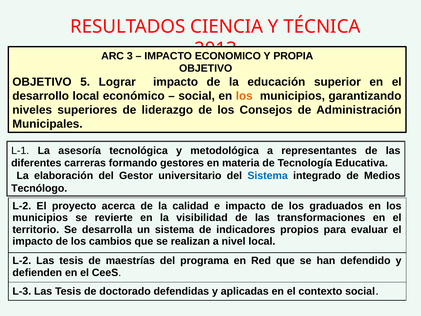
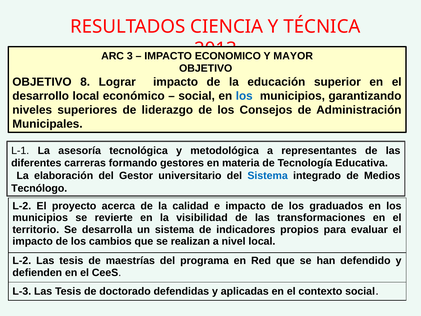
PROPIA: PROPIA -> MAYOR (293, 56)
5: 5 -> 8 (85, 82)
los colour: orange -> blue (244, 96)
